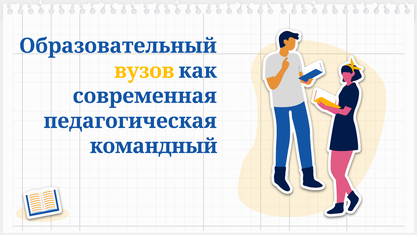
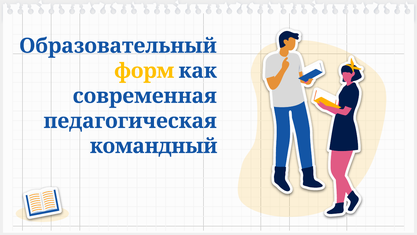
вузов: вузов -> форм (144, 71)
